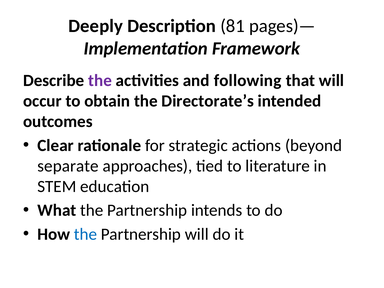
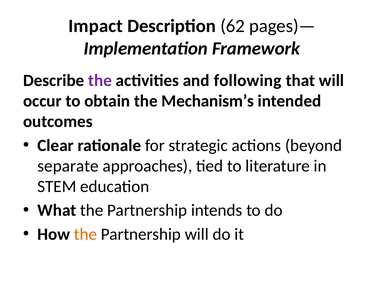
Deeply: Deeply -> Impact (96, 26)
81: 81 -> 62 (233, 26)
Directorate’s: Directorate’s -> Mechanism’s (208, 101)
the colour: blue -> orange (86, 234)
